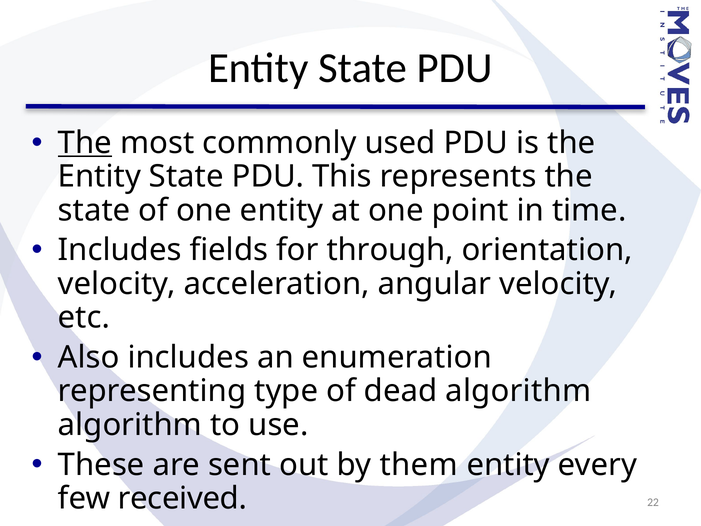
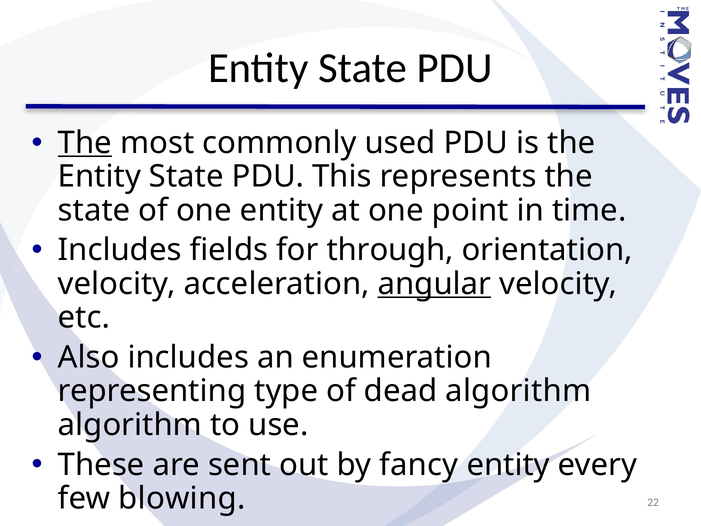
angular underline: none -> present (434, 284)
them: them -> fancy (419, 465)
received: received -> blowing (182, 498)
